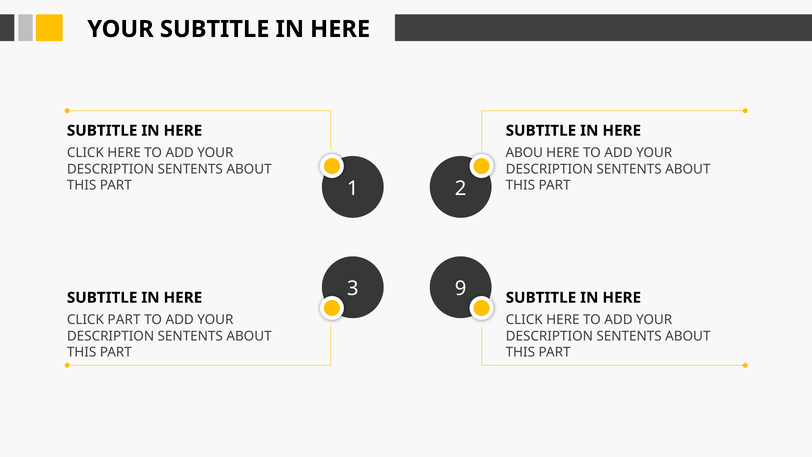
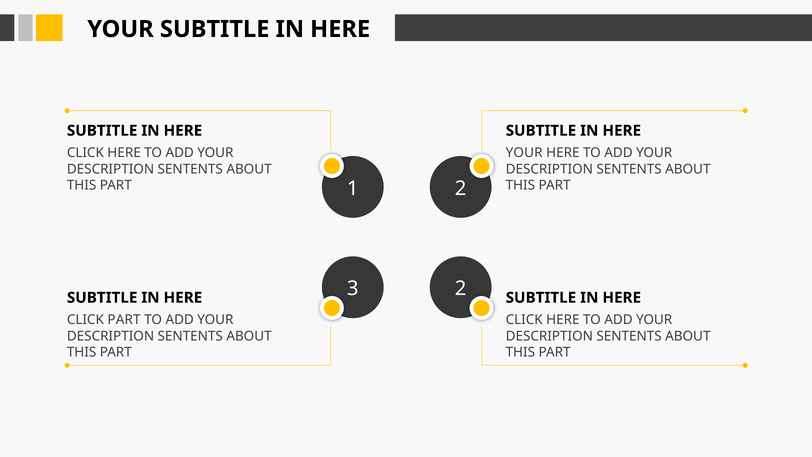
ABOU: ABOU -> YOUR (524, 153)
3 9: 9 -> 2 (461, 288)
